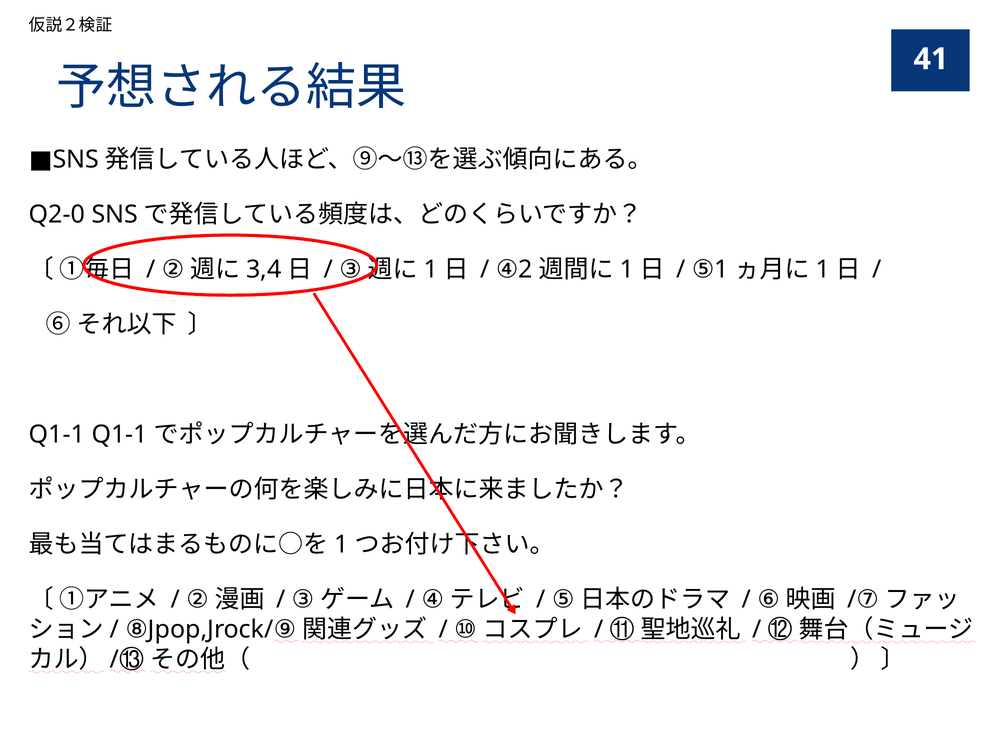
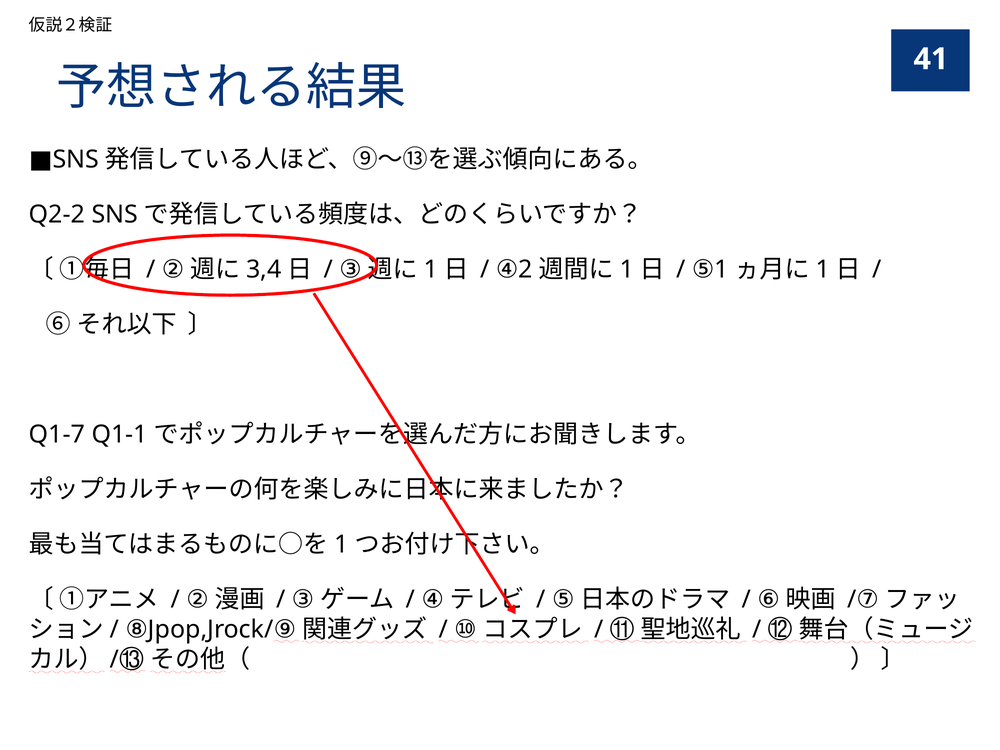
Q2-0: Q2-0 -> Q2-2 (57, 214)
Q1-1: Q1-1 -> Q1-7 (57, 434)
